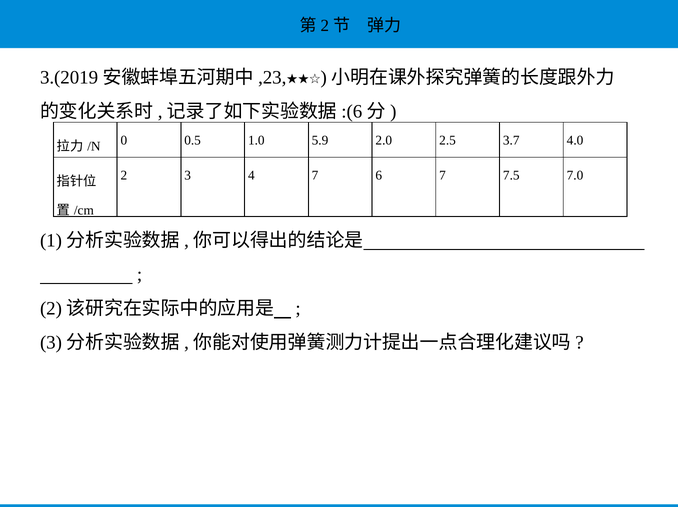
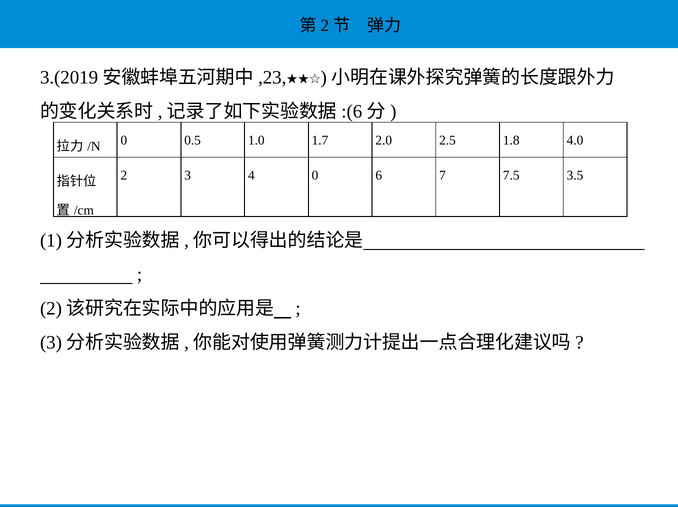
5.9: 5.9 -> 1.7 (320, 141)
3.7: 3.7 -> 1.8 (511, 141)
4 7: 7 -> 0 (315, 176)
7.0: 7.0 -> 3.5 (575, 176)
